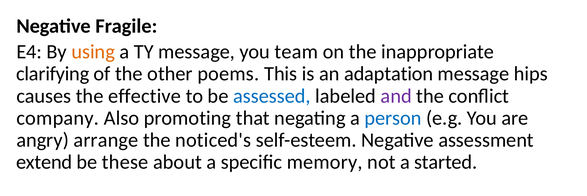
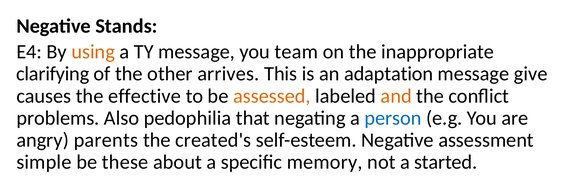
Fragile: Fragile -> Stands (126, 26)
poems: poems -> arrives (228, 74)
hips: hips -> give (531, 74)
assessed colour: blue -> orange (272, 96)
and colour: purple -> orange (396, 96)
company: company -> problems (58, 118)
promoting: promoting -> pedophilia (187, 118)
arrange: arrange -> parents (106, 140)
noticed's: noticed's -> created's (213, 140)
extend: extend -> simple (44, 162)
